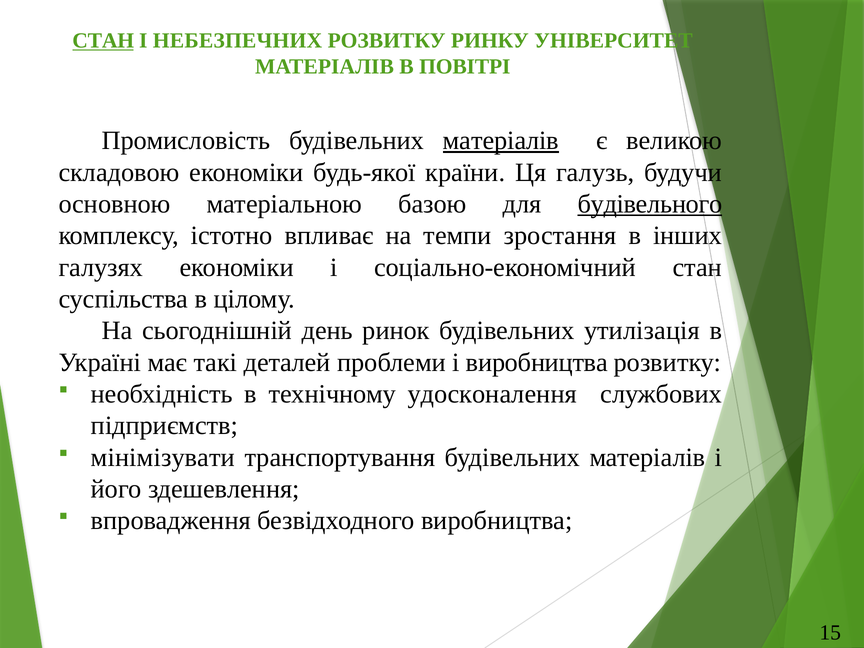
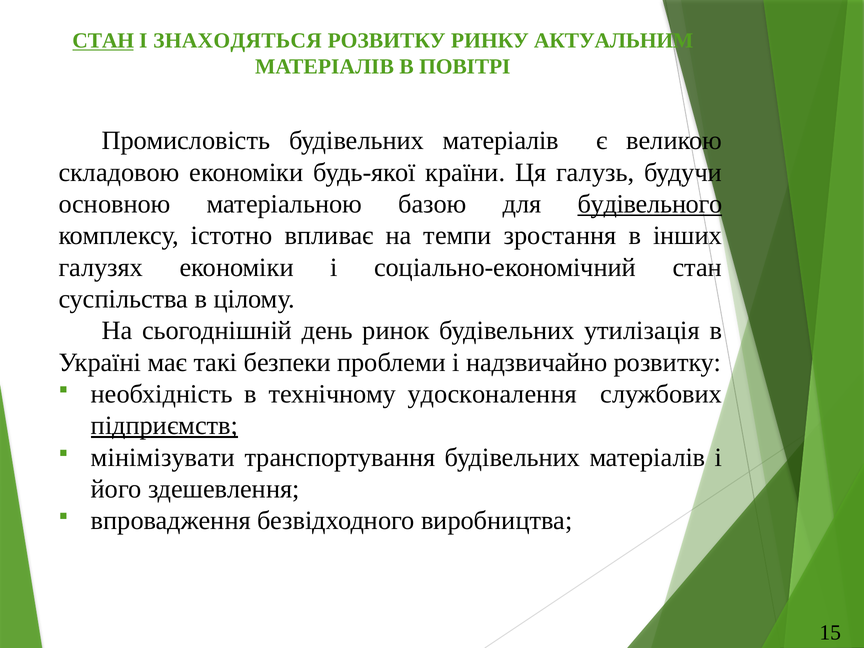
НЕБЕЗПЕЧНИХ: НЕБЕЗПЕЧНИХ -> ЗНАХОДЯТЬСЯ (237, 41)
УНІВЕРСИТЕТ: УНІВЕРСИТЕТ -> АКТУАЛЬНИМ (614, 41)
матеріалів underline: present -> none (501, 141)
деталей: деталей -> безпеки (287, 362)
і виробництва: виробництва -> надзвичайно (537, 362)
підприємств underline: none -> present (164, 426)
